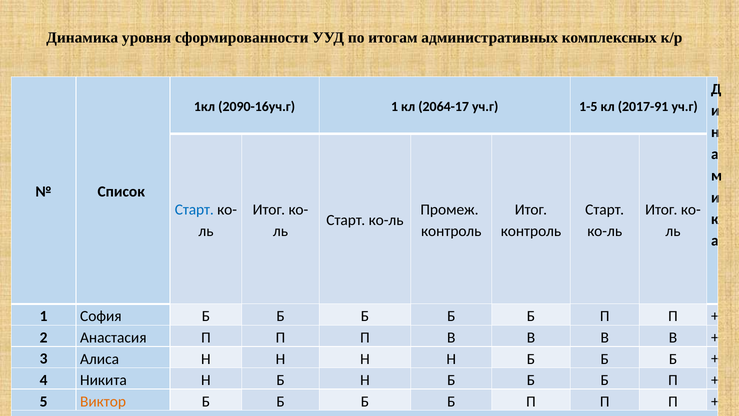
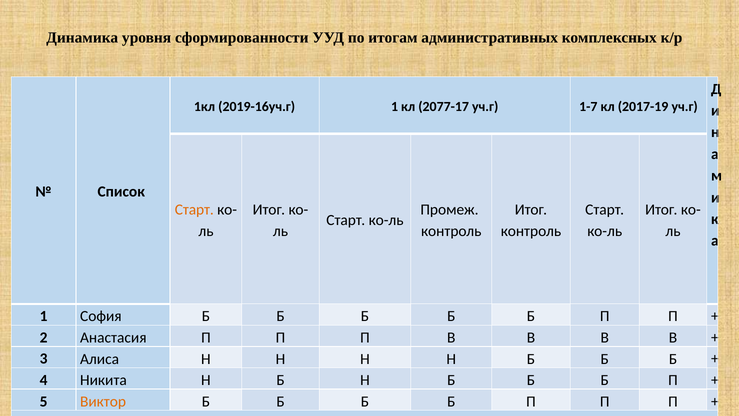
2090-16уч.г: 2090-16уч.г -> 2019-16уч.г (257, 107)
2064-17: 2064-17 -> 2077-17 (444, 107)
1-5: 1-5 -> 1-7 (588, 107)
2017-91: 2017-91 -> 2017-19 (643, 107)
Старт colour: blue -> orange (194, 209)
